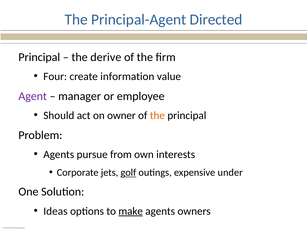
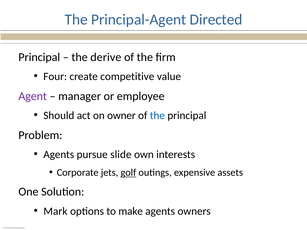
information: information -> competitive (127, 77)
the colour: orange -> blue (157, 116)
from: from -> slide (121, 155)
under: under -> assets (230, 173)
Ideas: Ideas -> Mark (55, 211)
make underline: present -> none (131, 211)
